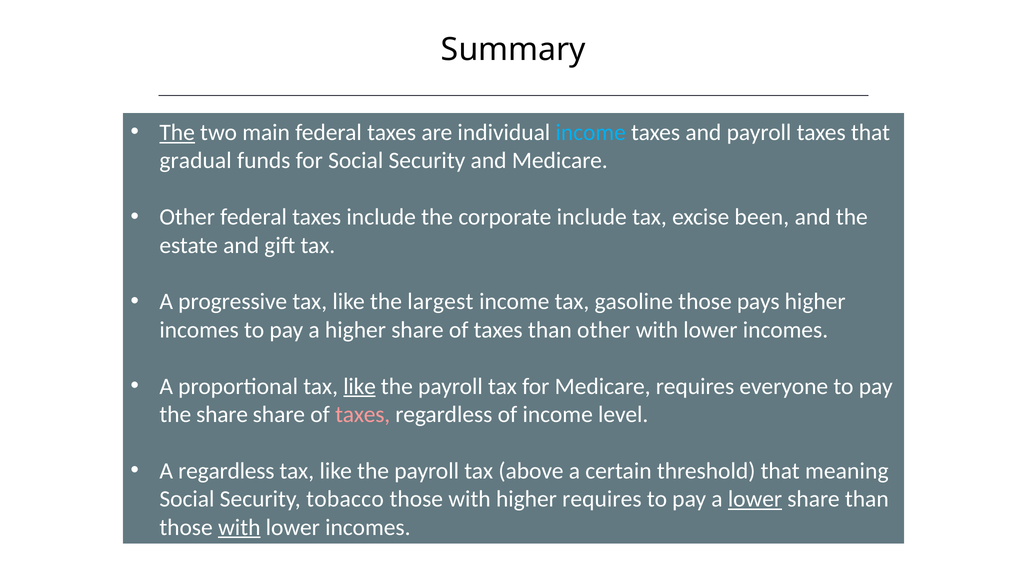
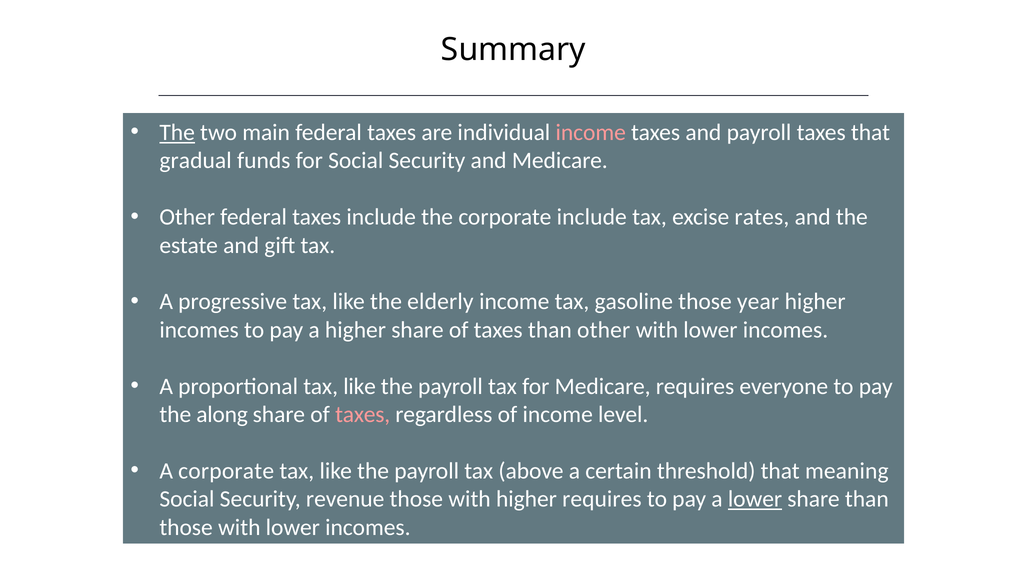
income colour: light blue -> pink (591, 133)
been: been -> rates (762, 217)
largest: largest -> elderly (440, 302)
pays: pays -> year (758, 302)
like underline: present -> none (360, 387)
the share: share -> along (222, 415)
A regardless: regardless -> corporate (226, 471)
tobacco: tobacco -> revenue (345, 500)
with underline: present -> none (239, 528)
